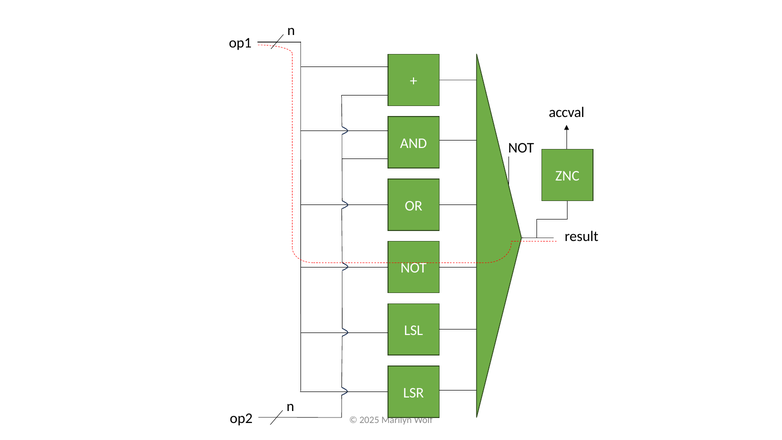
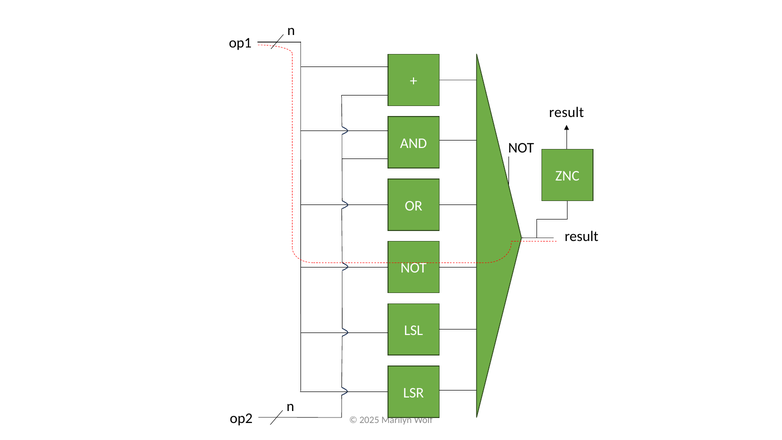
accval: accval -> result (567, 112)
